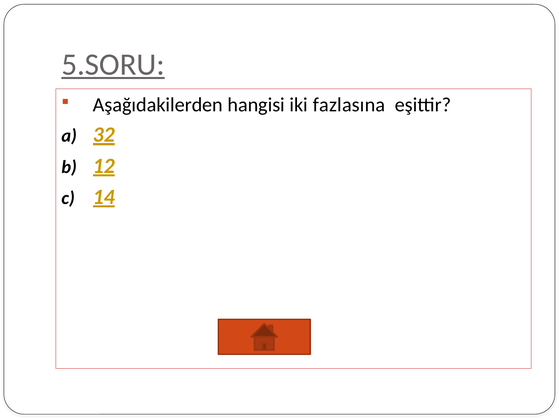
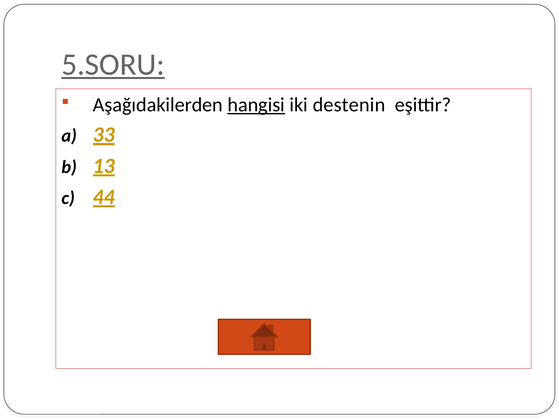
hangisi underline: none -> present (256, 105)
fazlasına: fazlasına -> destenin (349, 105)
32: 32 -> 33 (104, 135)
12: 12 -> 13 (104, 166)
14: 14 -> 44 (104, 197)
